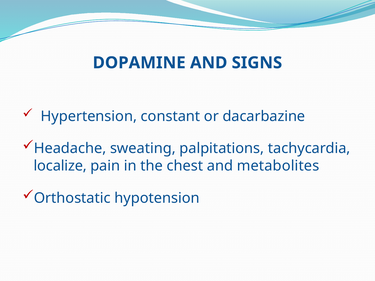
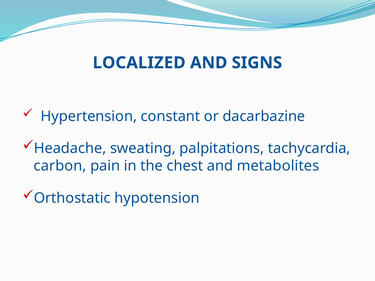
DOPAMINE: DOPAMINE -> LOCALIZED (139, 63)
localize: localize -> carbon (60, 166)
